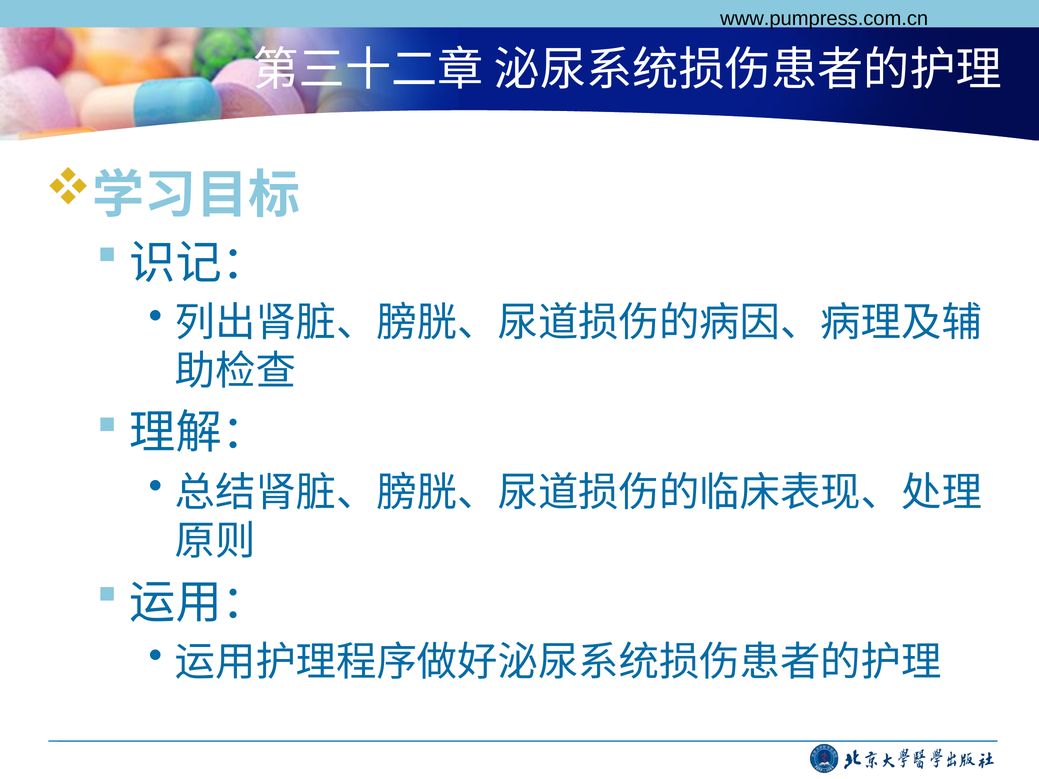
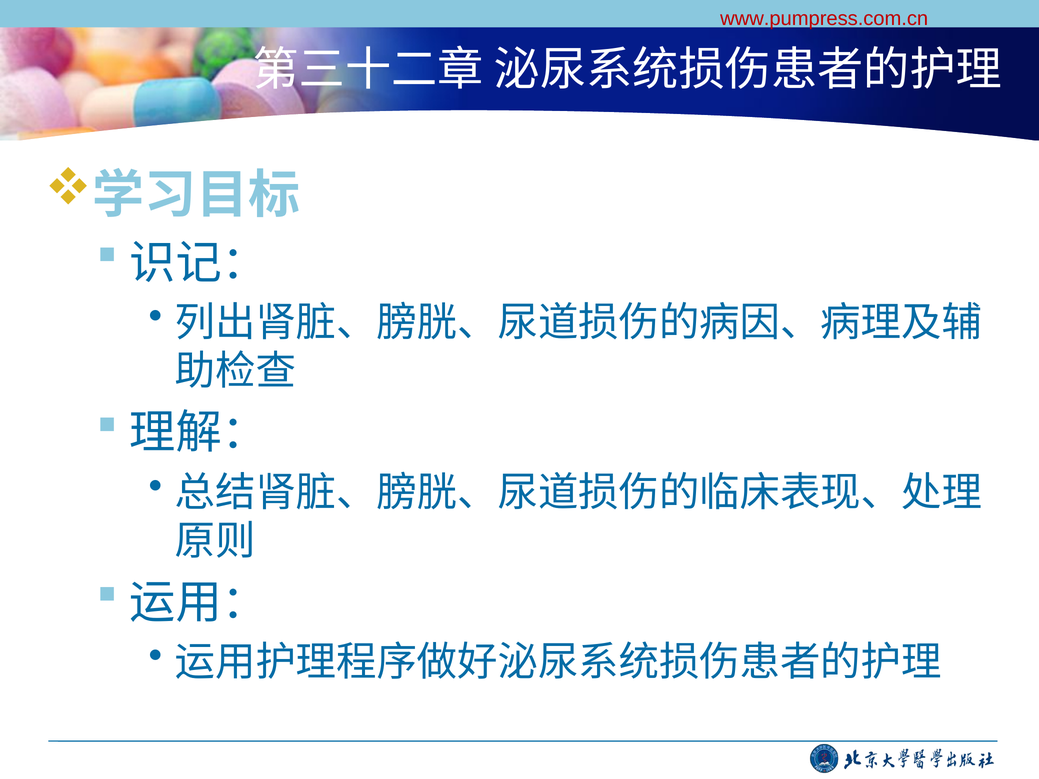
www.pumpress.com.cn colour: black -> red (824, 19)
